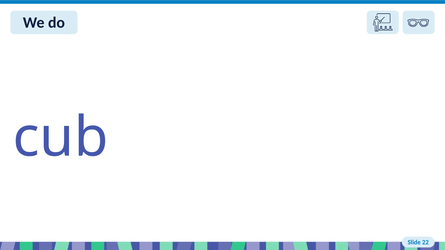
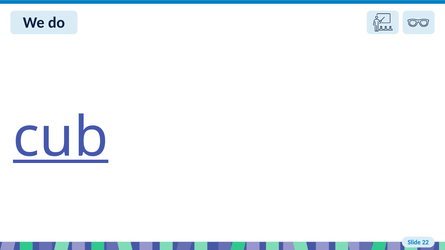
cub underline: none -> present (61, 138)
